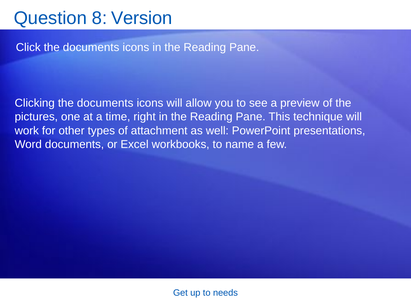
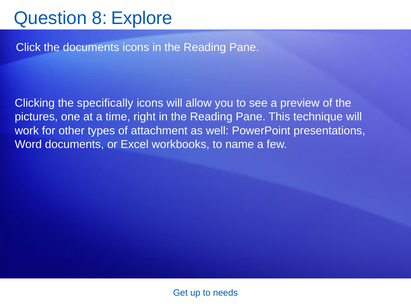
Version: Version -> Explore (142, 18)
Clicking the documents: documents -> specifically (105, 103)
